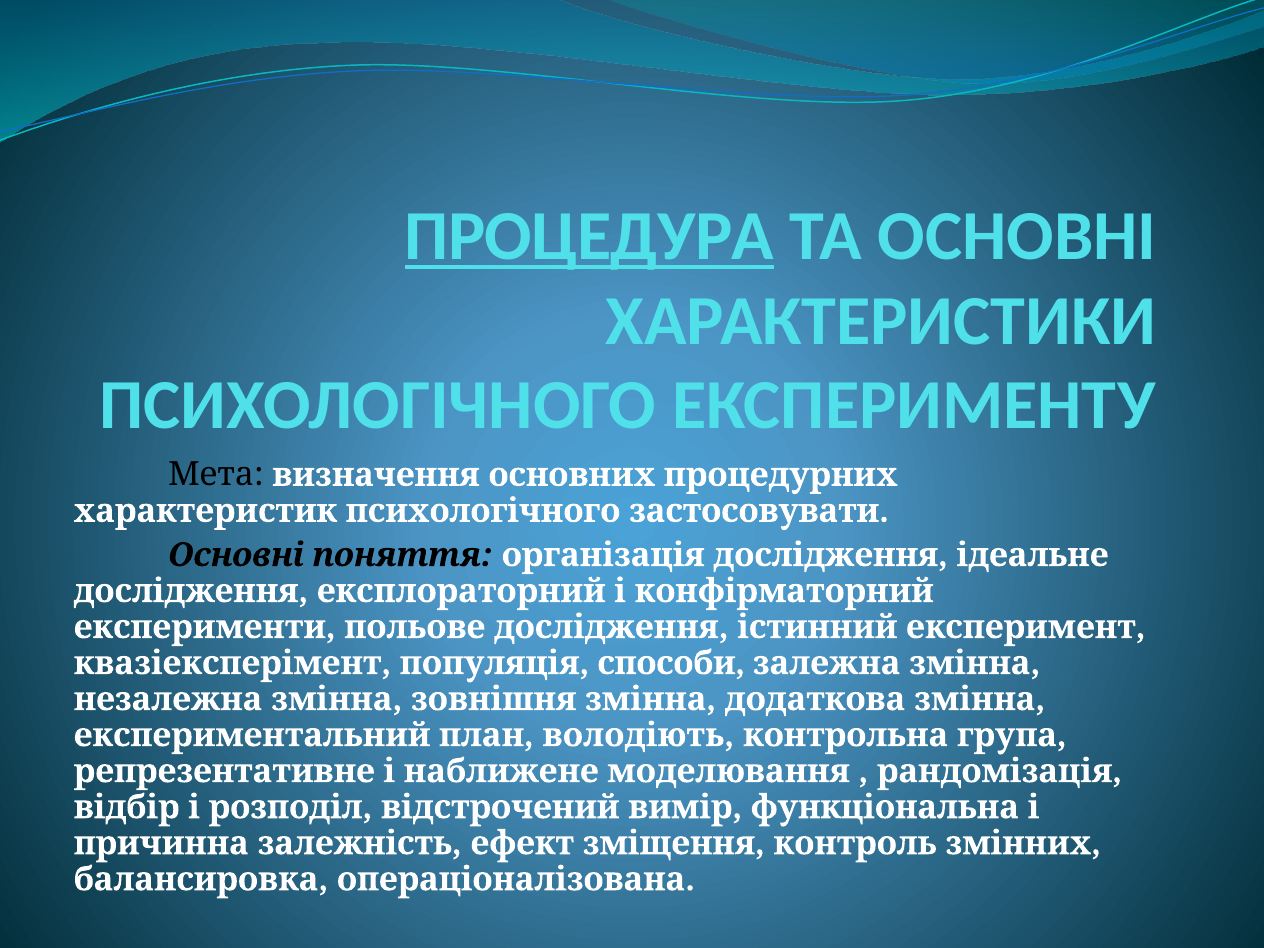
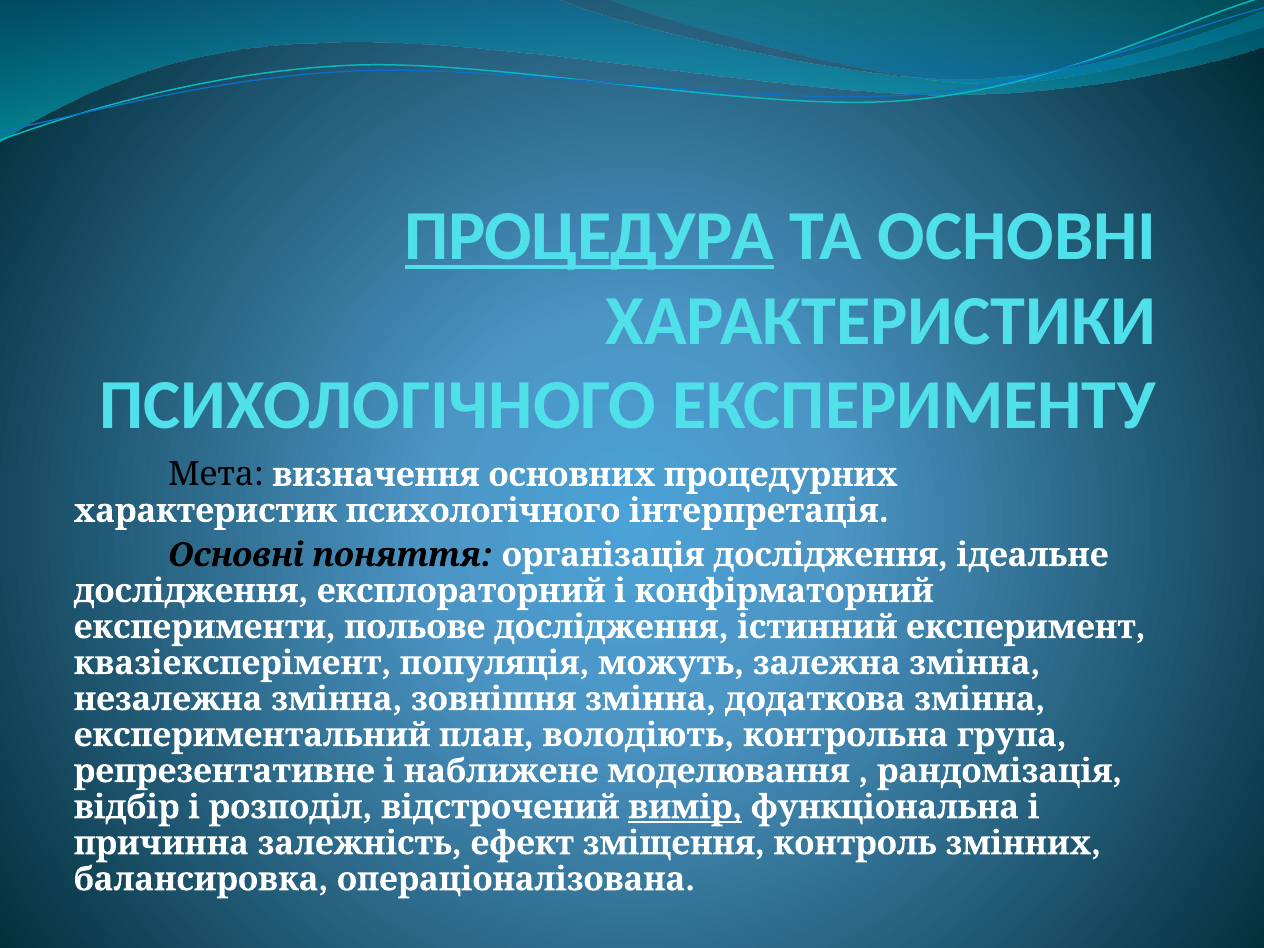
застосовувати: застосовувати -> інтерпретація (759, 511)
способи: способи -> можуть (671, 663)
вимір underline: none -> present (685, 807)
